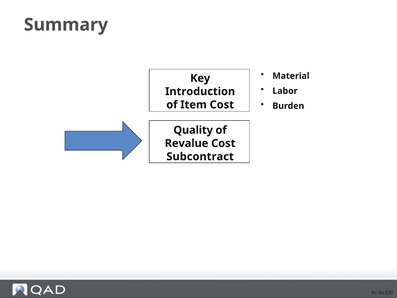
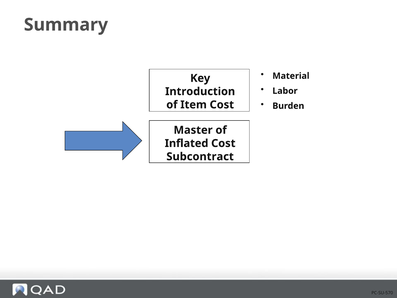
Quality: Quality -> Master (193, 130)
Revalue: Revalue -> Inflated (187, 143)
